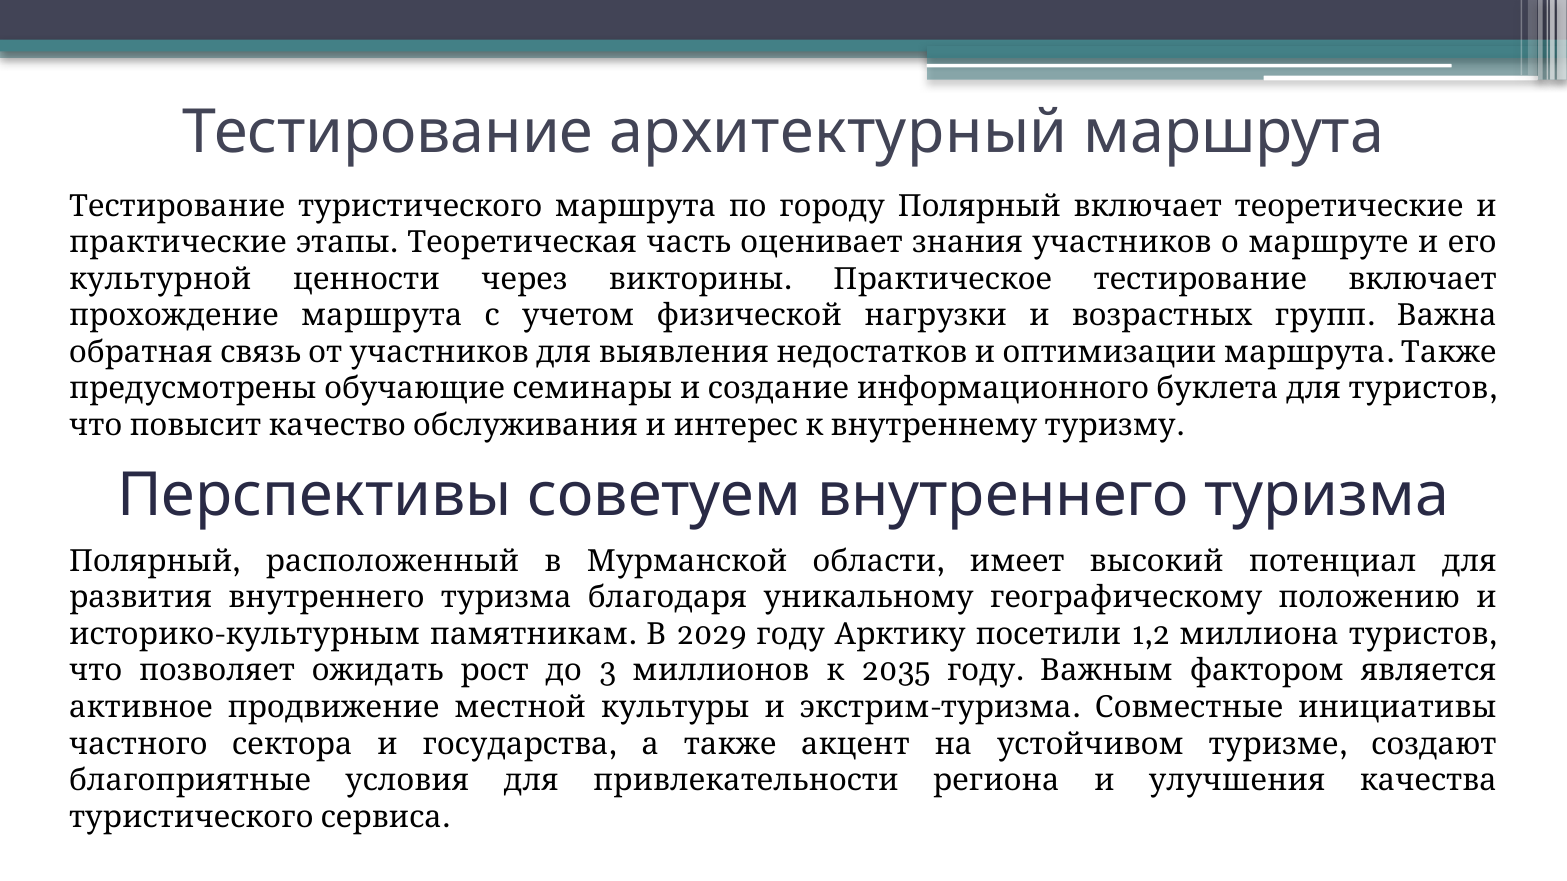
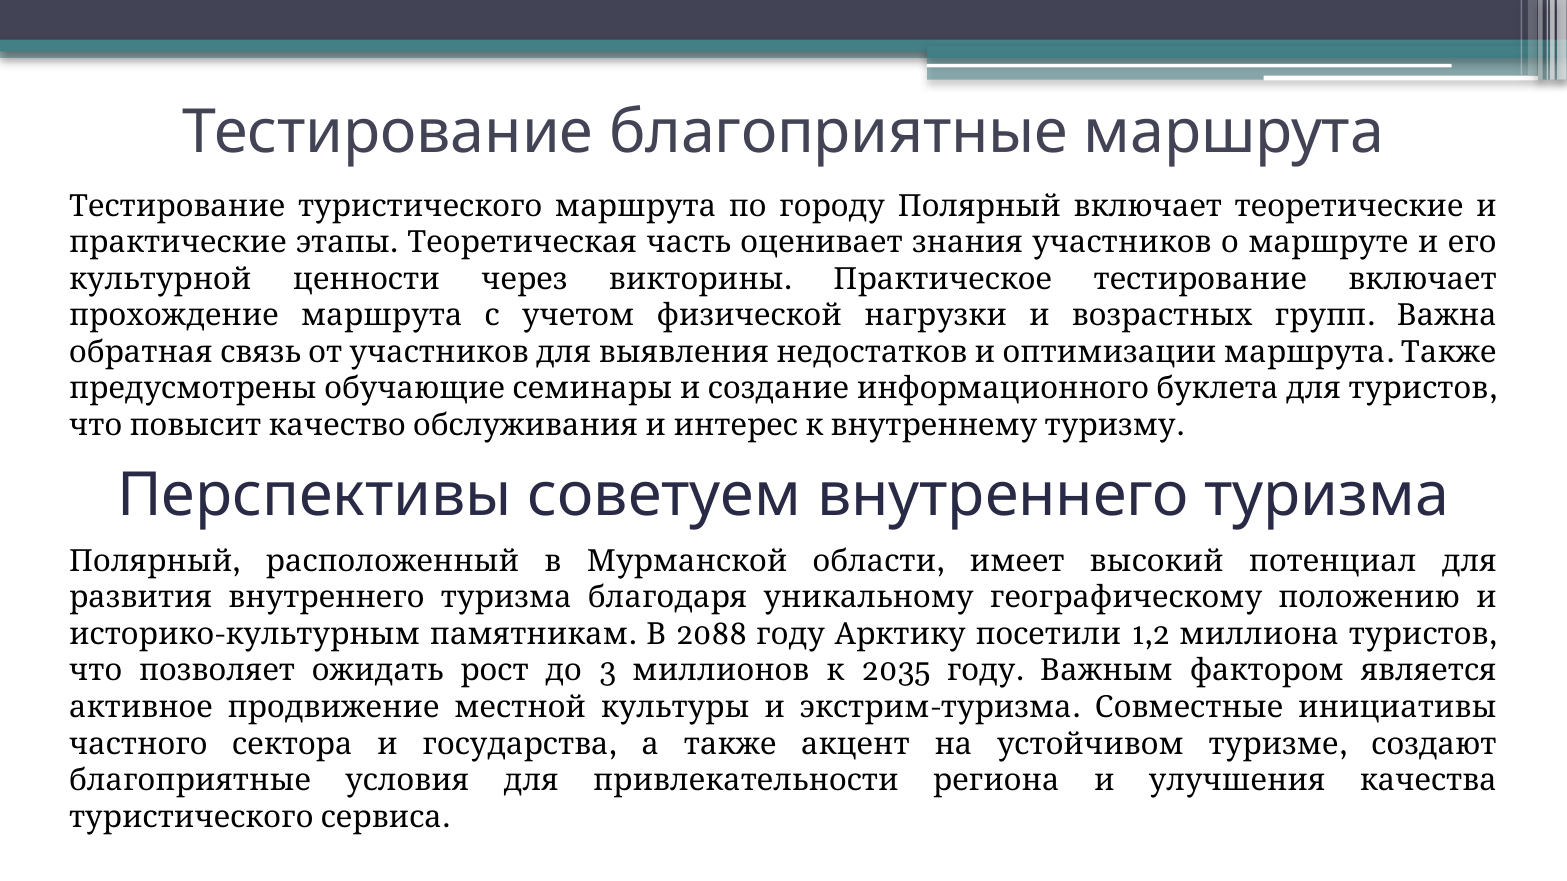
Тестирование архитектурный: архитектурный -> благоприятные (839, 133)
2029: 2029 -> 2088 (712, 635)
